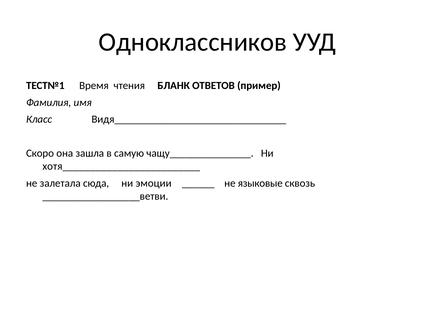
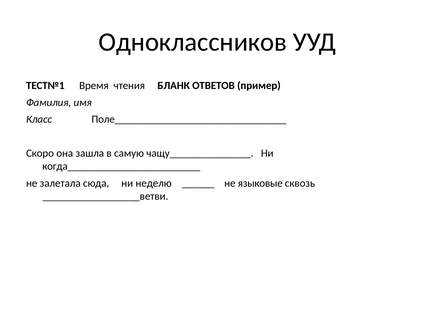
Видя________________________________: Видя________________________________ -> Поле________________________________ (189, 119)
хотя_________________________: хотя_________________________ -> когда_________________________ (121, 166)
эмоции: эмоции -> неделю (154, 183)
